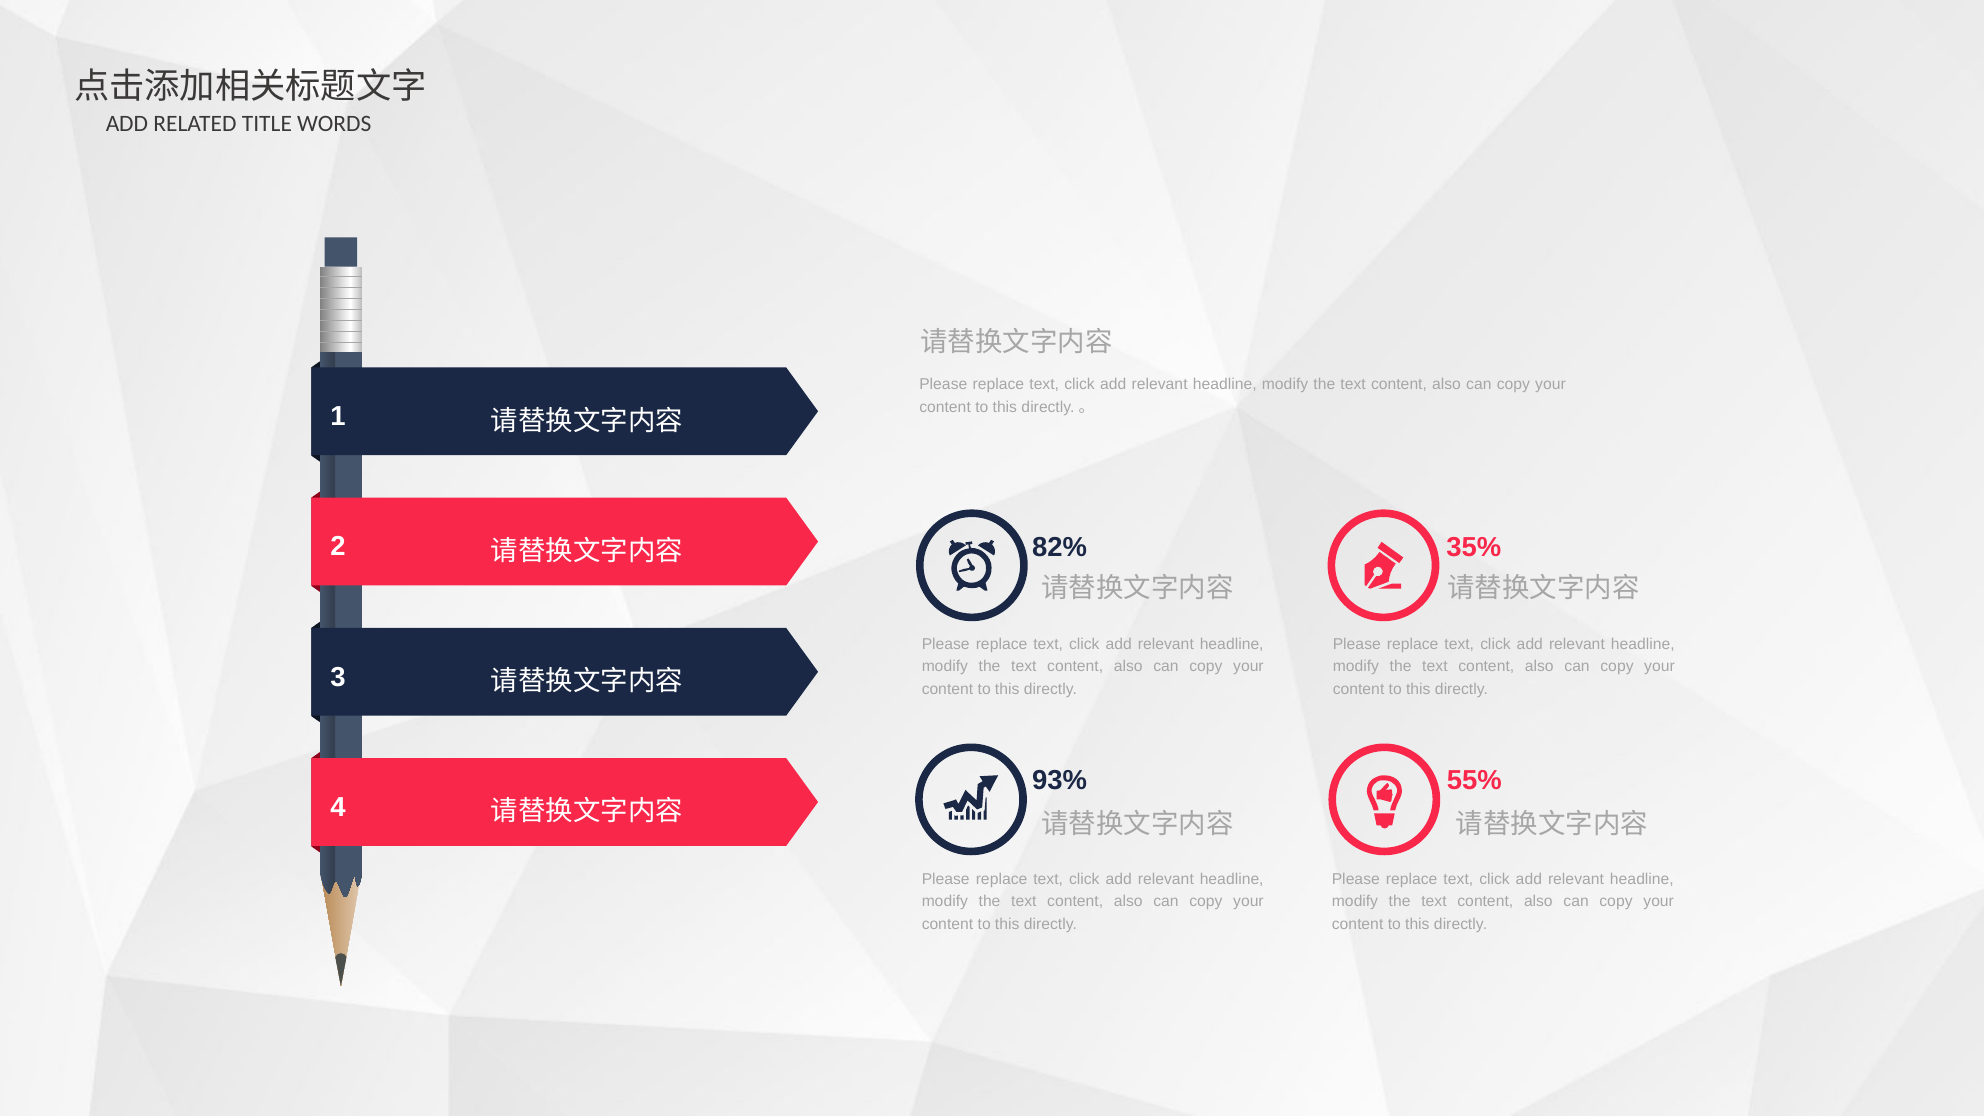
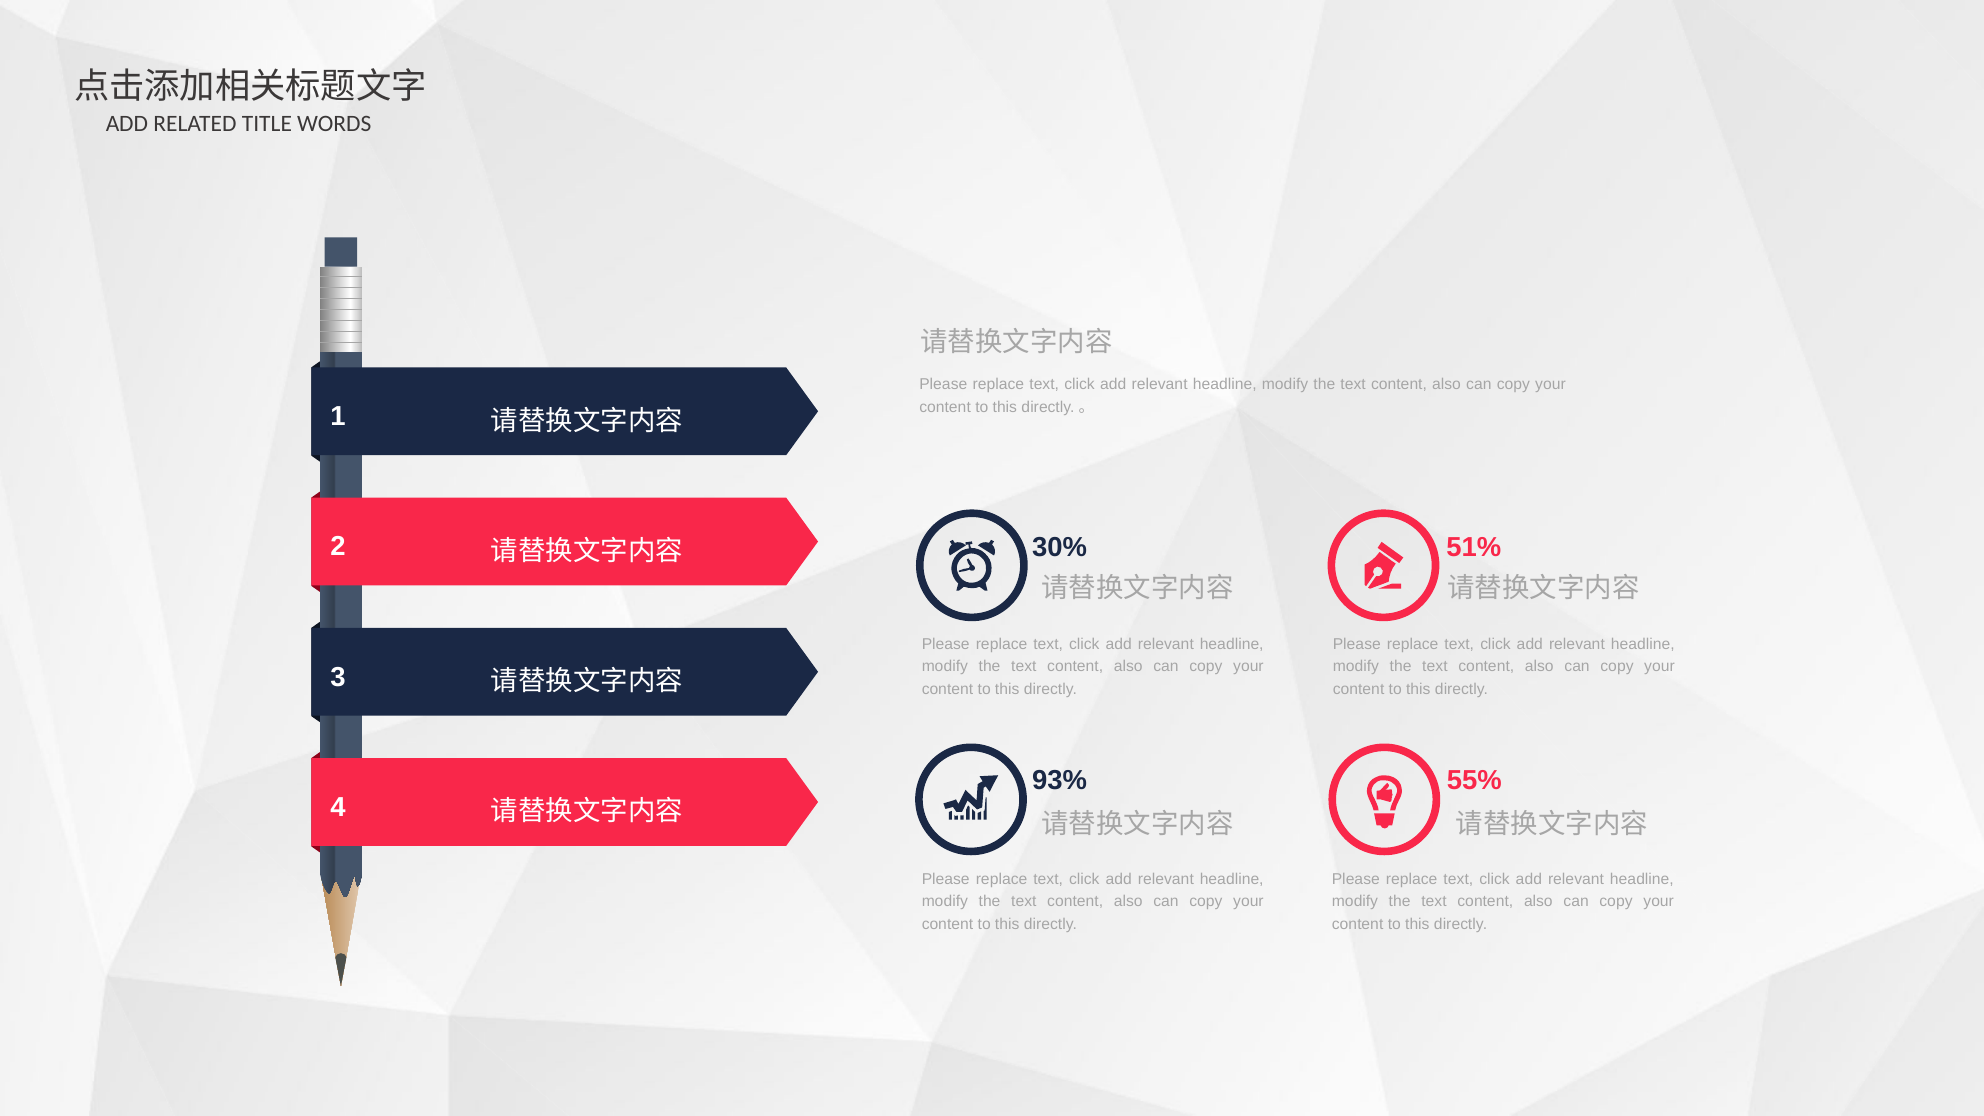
82%: 82% -> 30% (1060, 547)
35%: 35% -> 51% (1474, 547)
